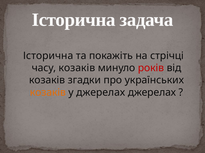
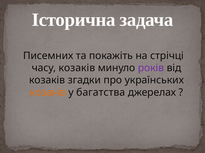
Історична: Історична -> Писемних (48, 56)
років colour: red -> purple (151, 68)
у джерелах: джерелах -> багатства (101, 93)
